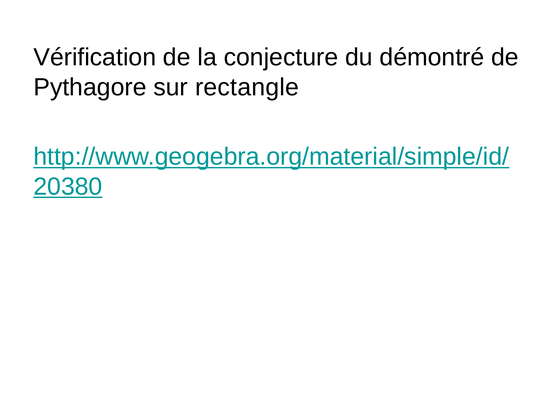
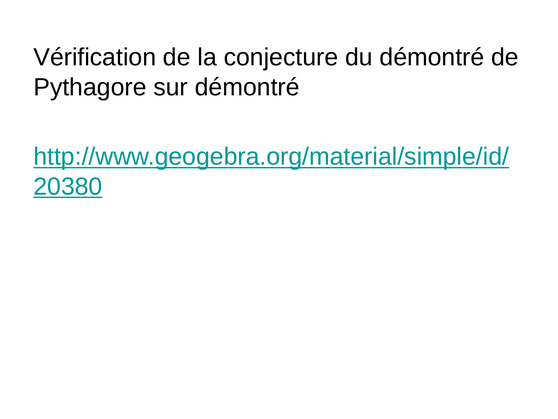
sur rectangle: rectangle -> démontré (247, 87)
